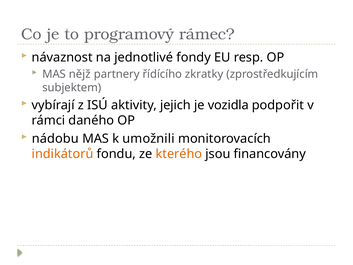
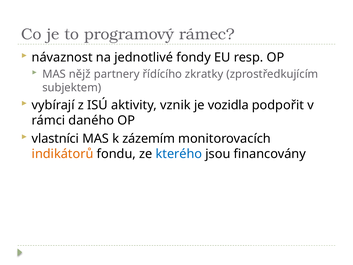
jejich: jejich -> vznik (175, 105)
nádobu: nádobu -> vlastníci (55, 139)
umožnili: umožnili -> zázemím (149, 139)
kterého colour: orange -> blue (179, 154)
